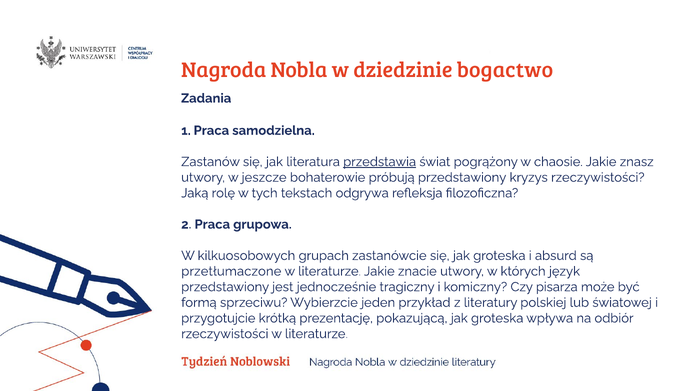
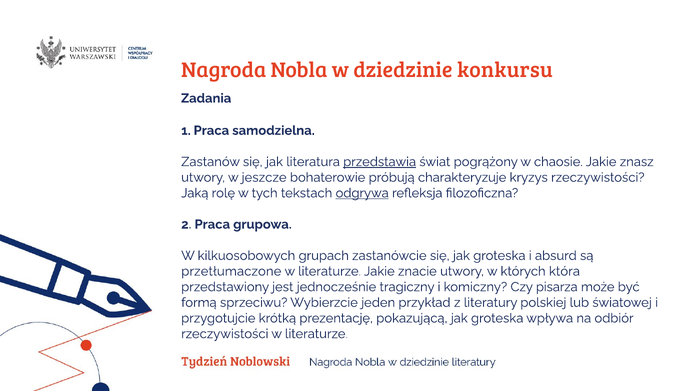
bogactwo: bogactwo -> konkursu (505, 70)
próbują przedstawiony: przedstawiony -> charakteryzuje (462, 178)
odgrywa underline: none -> present (362, 193)
język: język -> która (564, 272)
